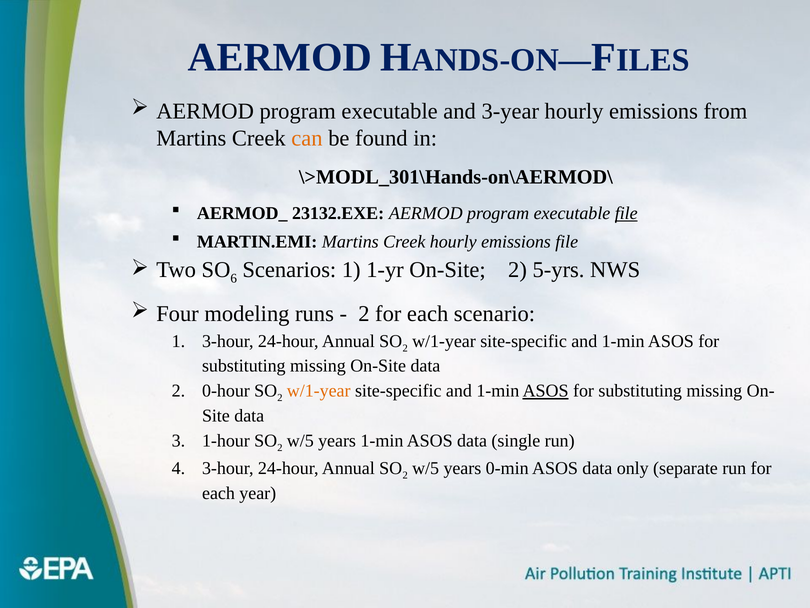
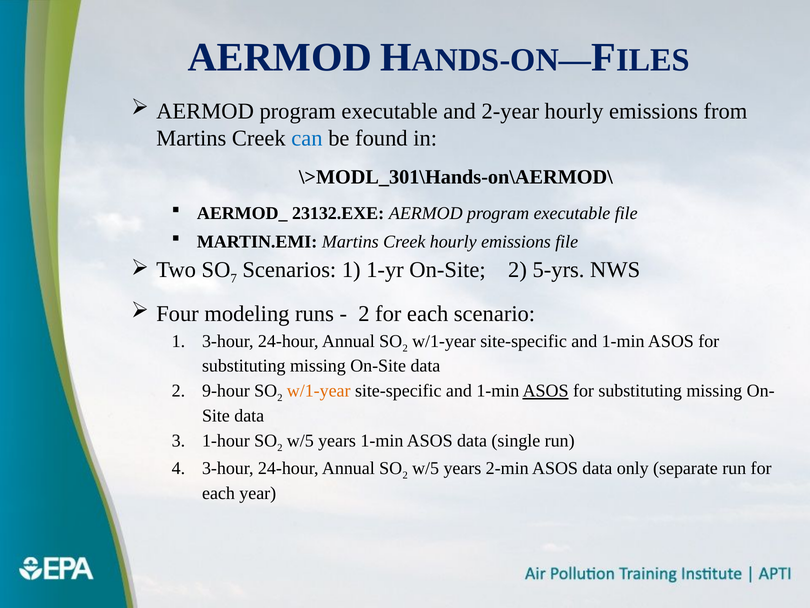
3-year: 3-year -> 2-year (510, 111)
can colour: orange -> blue (307, 138)
file underline: present -> none (626, 213)
6: 6 -> 7 (234, 278)
0-hour: 0-hour -> 9-hour (226, 391)
0-min: 0-min -> 2-min (507, 468)
